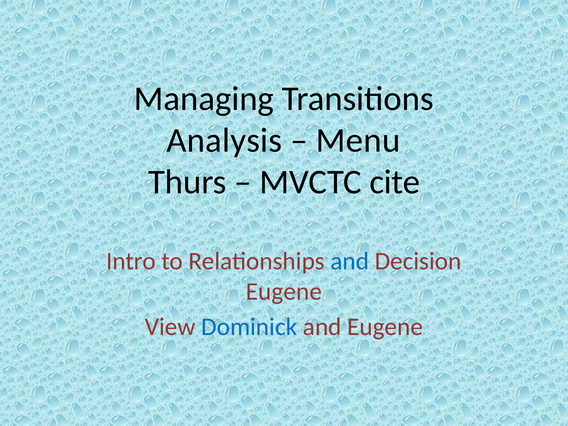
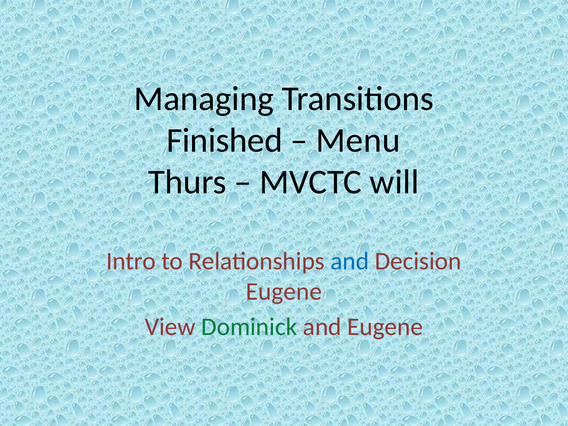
Analysis: Analysis -> Finished (224, 140)
cite: cite -> will (394, 182)
Dominick colour: blue -> green (249, 327)
